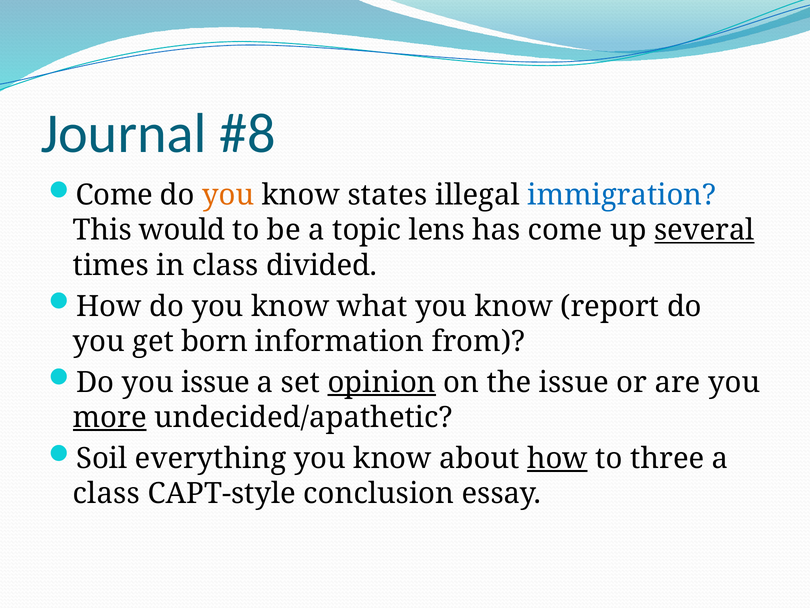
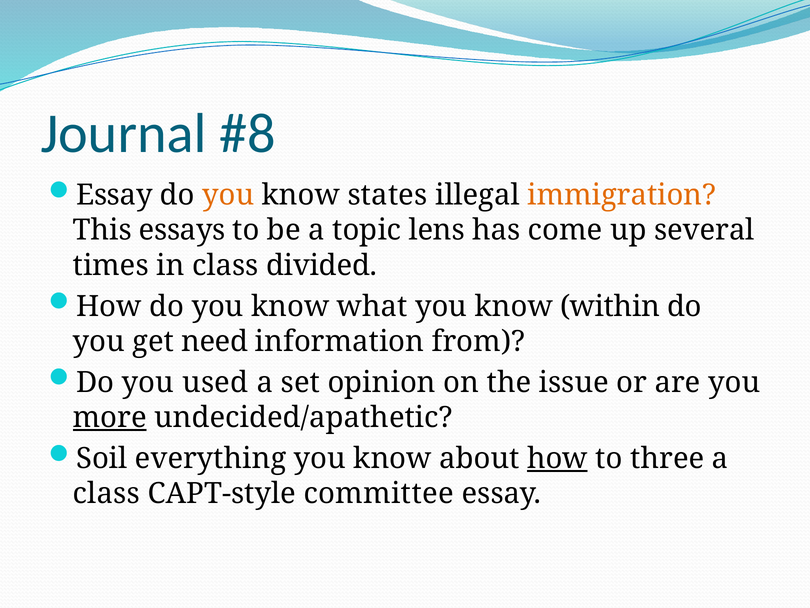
Come: Come -> Essay (114, 195)
immigration colour: blue -> orange (622, 195)
would: would -> essays (182, 230)
several underline: present -> none (704, 230)
report: report -> within (610, 306)
born: born -> need (215, 341)
you issue: issue -> used (215, 382)
opinion underline: present -> none (382, 382)
conclusion: conclusion -> committee (379, 493)
